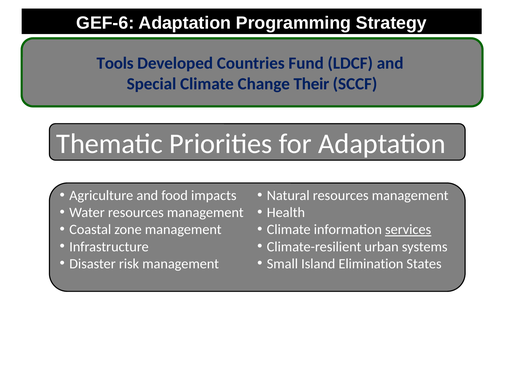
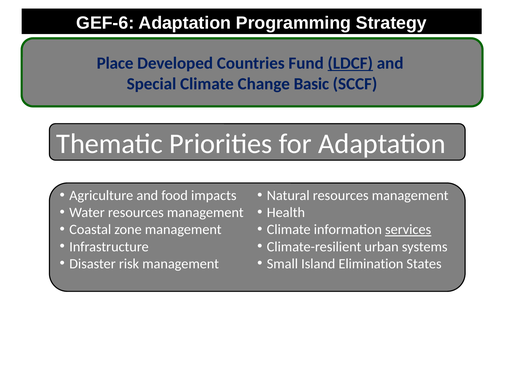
Tools: Tools -> Place (115, 63)
LDCF underline: none -> present (350, 63)
Their: Their -> Basic (311, 84)
